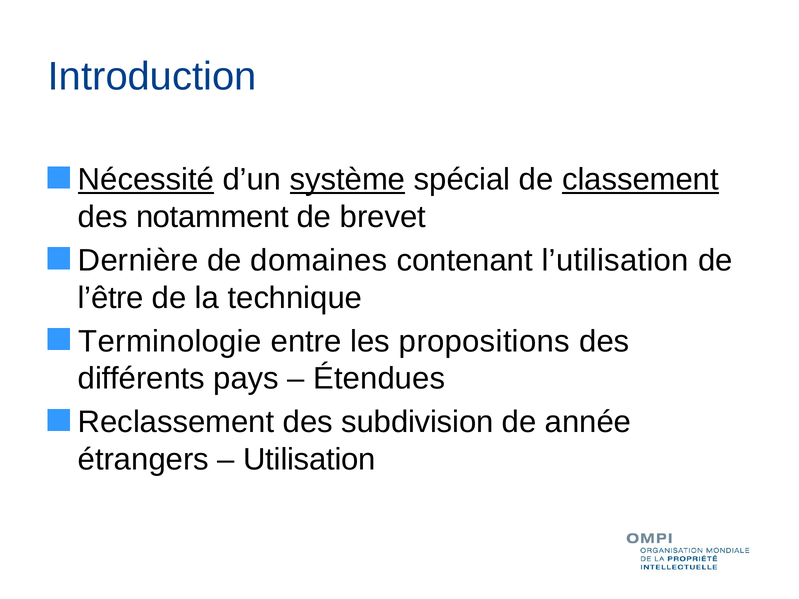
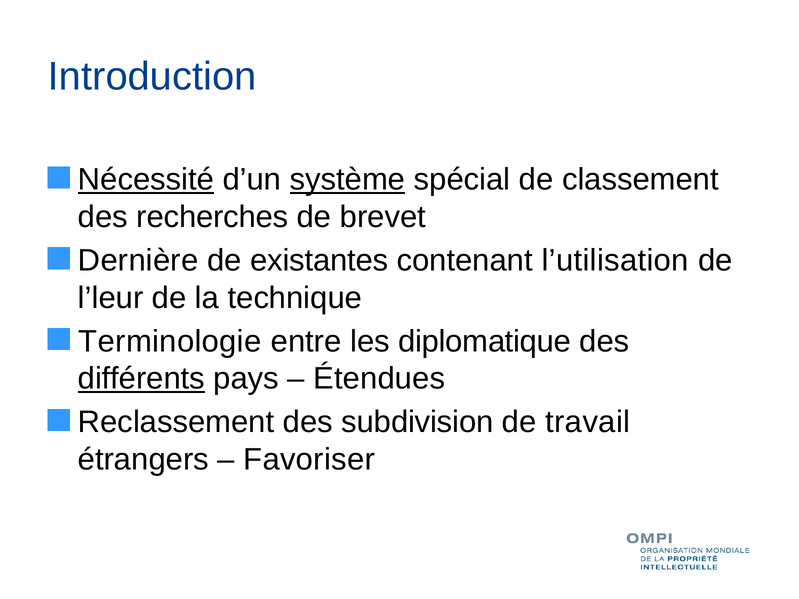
classement underline: present -> none (640, 180)
notamment: notamment -> recherches (212, 217)
domaines: domaines -> existantes (319, 261)
l’être: l’être -> l’leur (111, 298)
propositions: propositions -> diplomatique (485, 341)
différents underline: none -> present (141, 379)
année: année -> travail (588, 422)
Utilisation: Utilisation -> Favoriser (309, 460)
